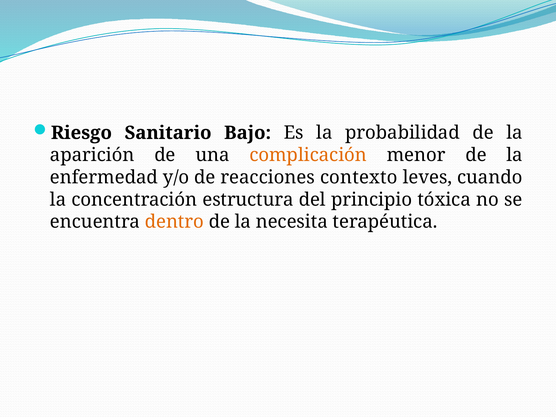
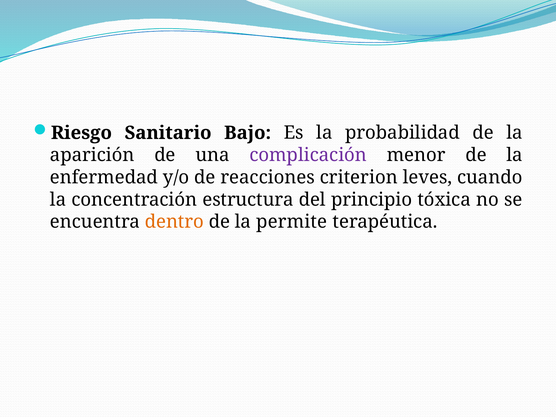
complicación colour: orange -> purple (308, 155)
contexto: contexto -> criterion (359, 177)
necesita: necesita -> permite (292, 222)
